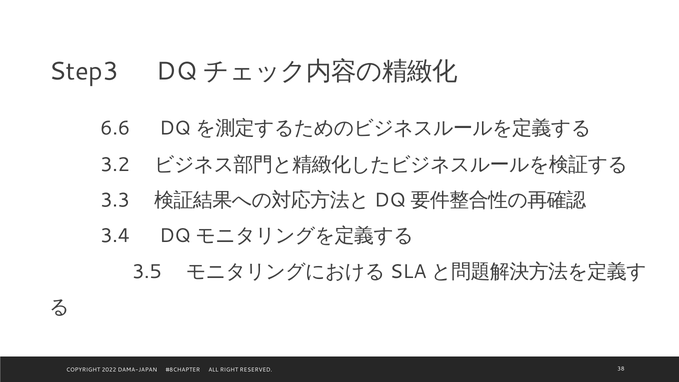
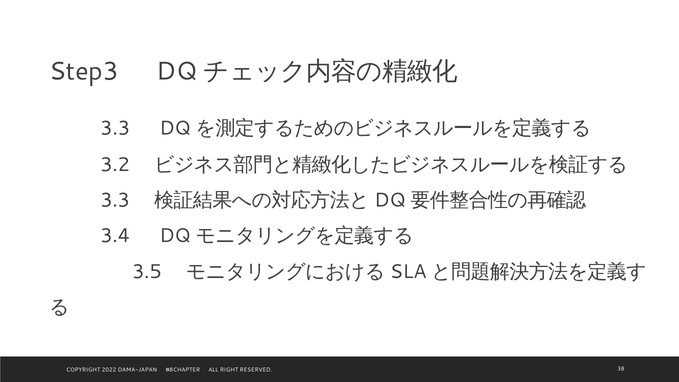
6.6: 6.6 -> 3.3 (115, 128)
